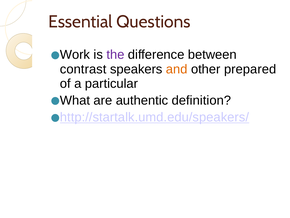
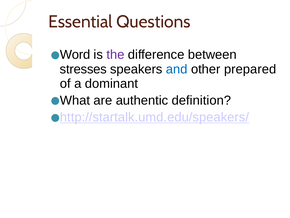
Work: Work -> Word (75, 55)
contrast: contrast -> stresses (83, 69)
and colour: orange -> blue (177, 69)
particular: particular -> dominant (112, 83)
